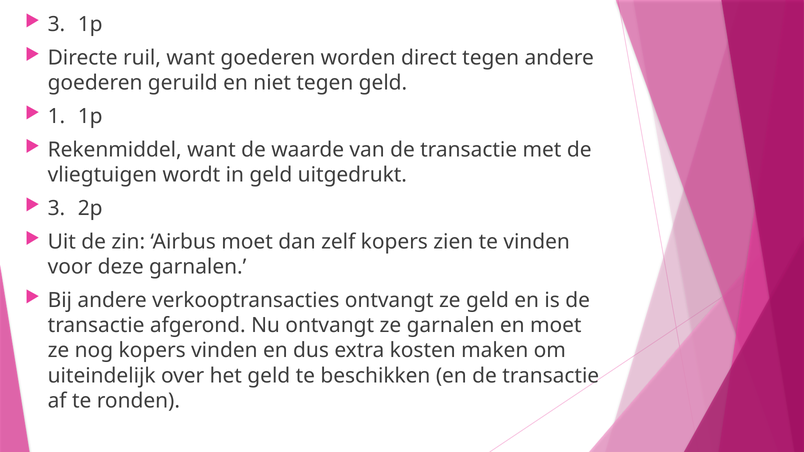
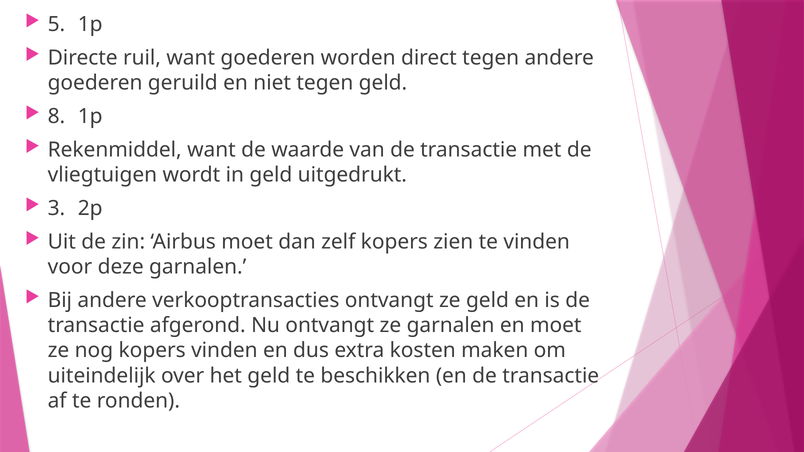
3: 3 -> 5 (56, 24)
1: 1 -> 8 (56, 116)
